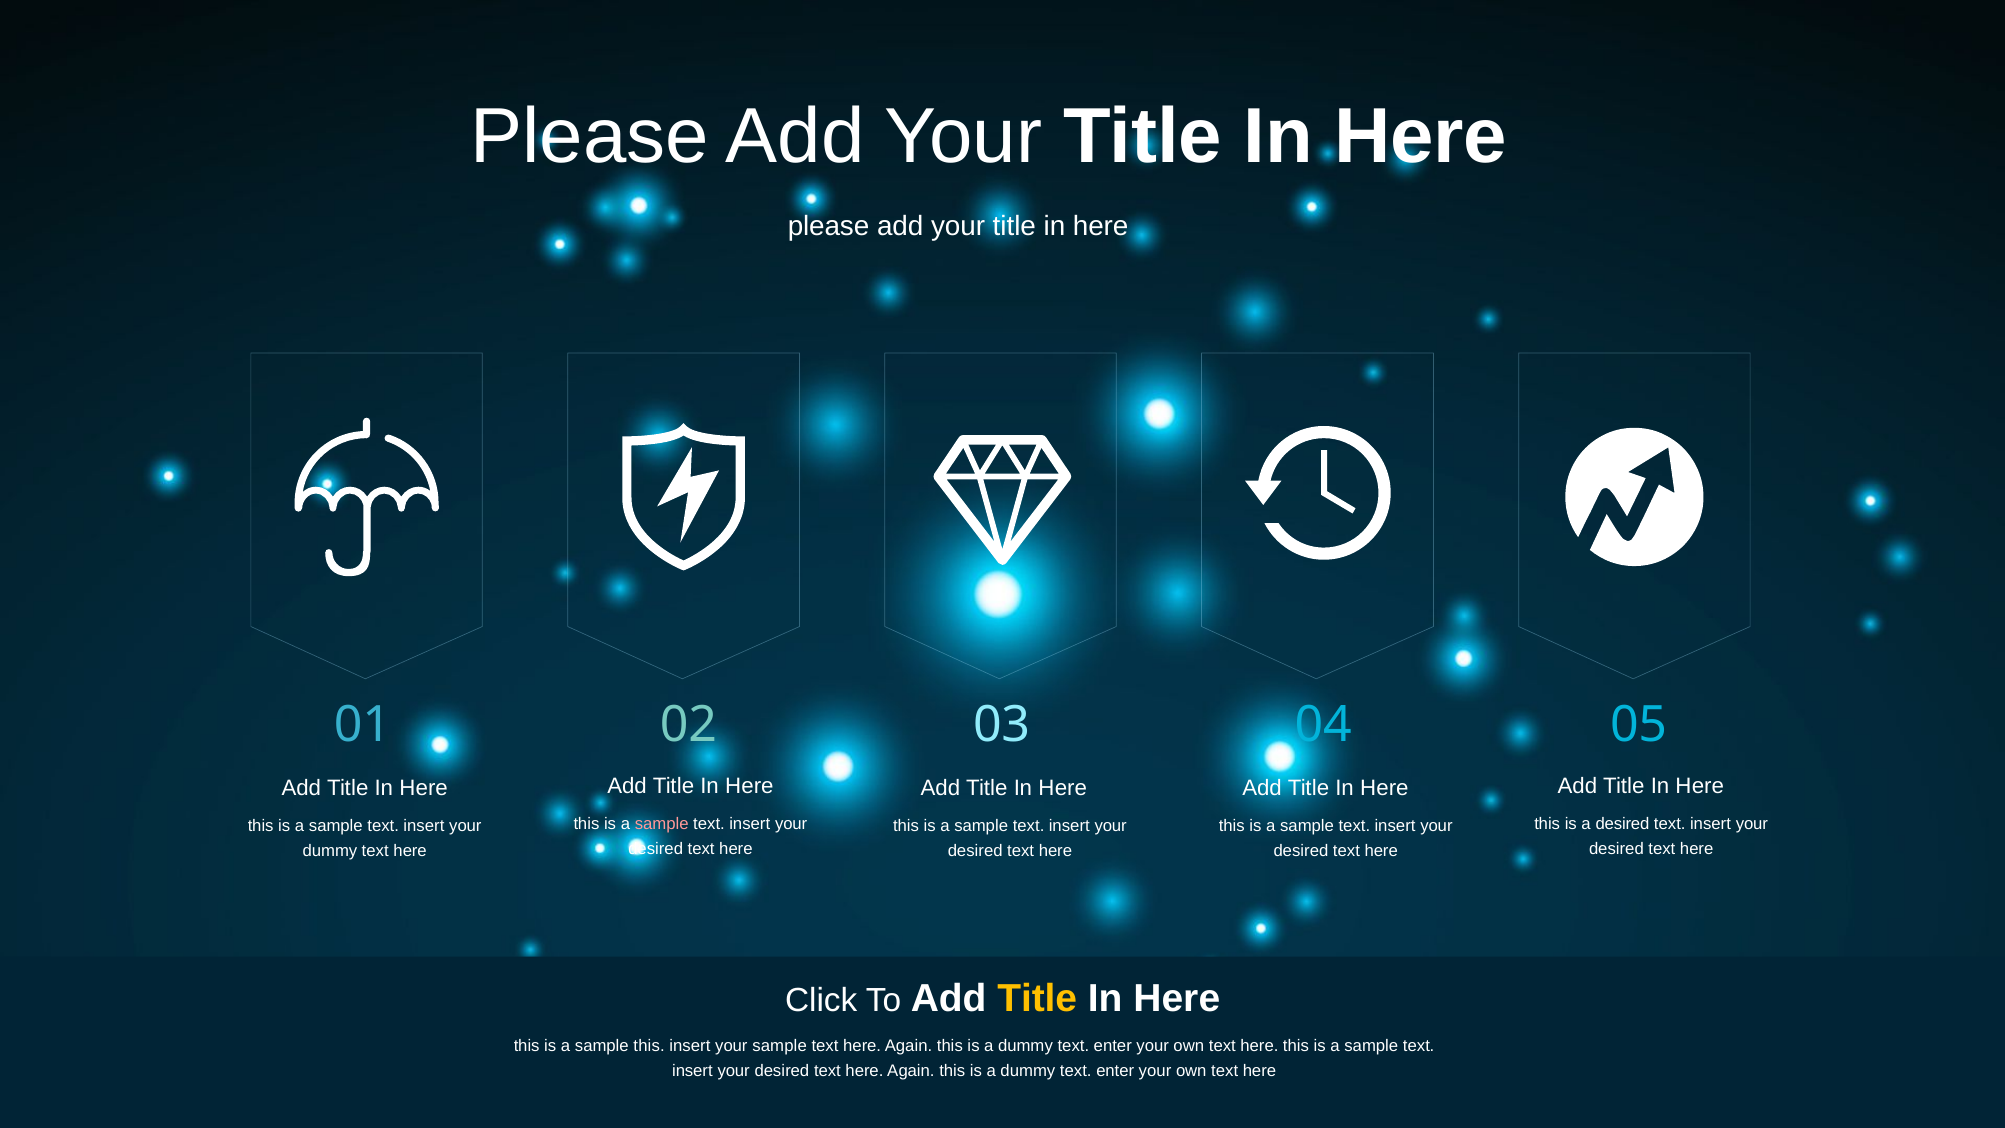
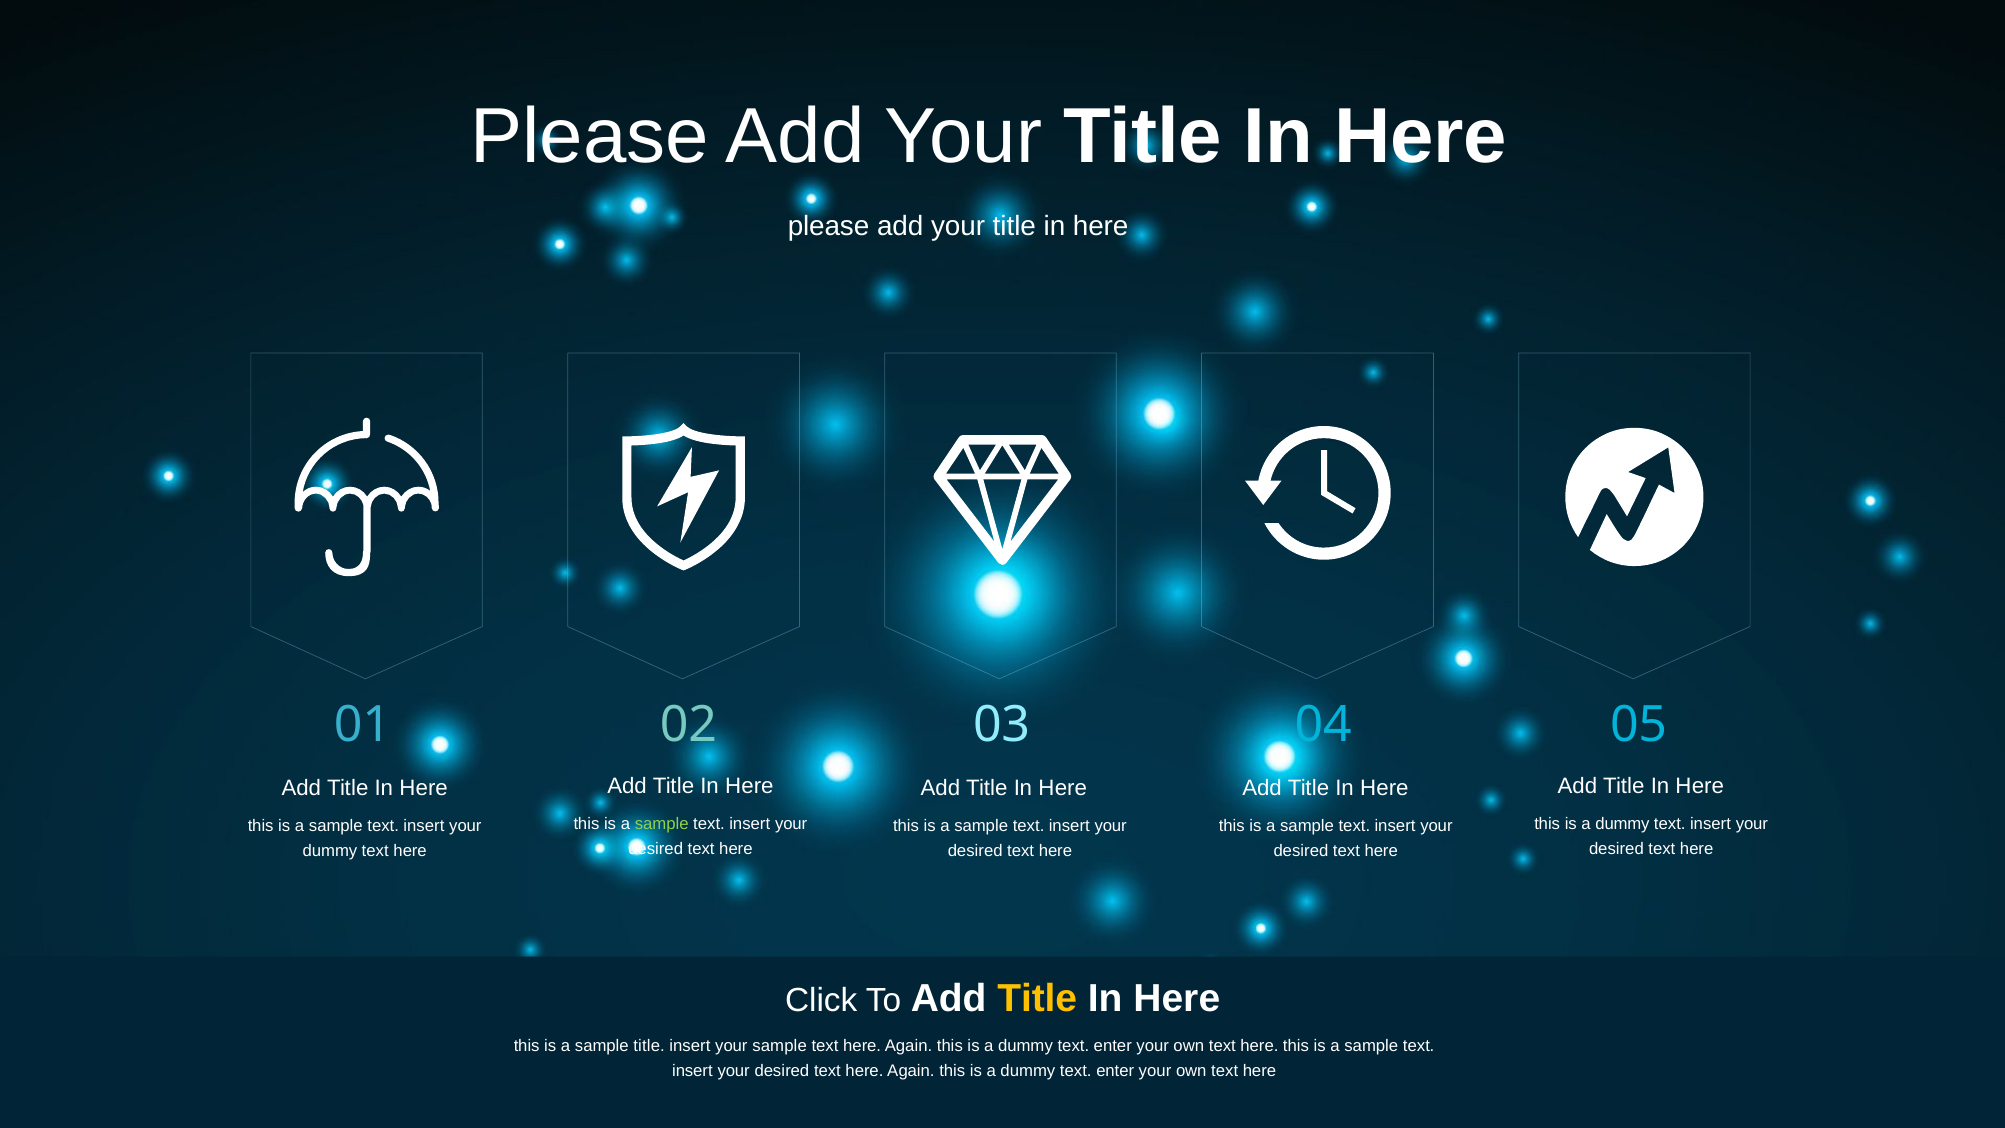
sample colour: pink -> light green (662, 824)
desired: desired -> dummy (1622, 824)
sample this: this -> title (649, 1046)
